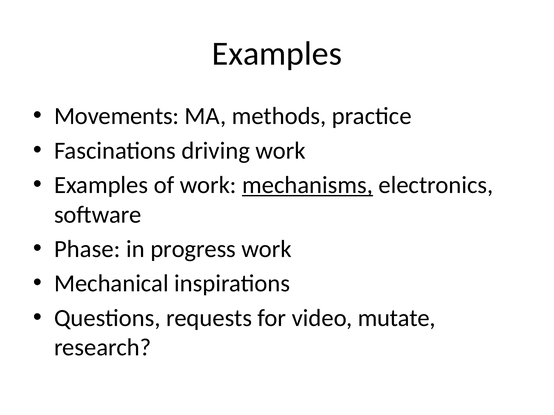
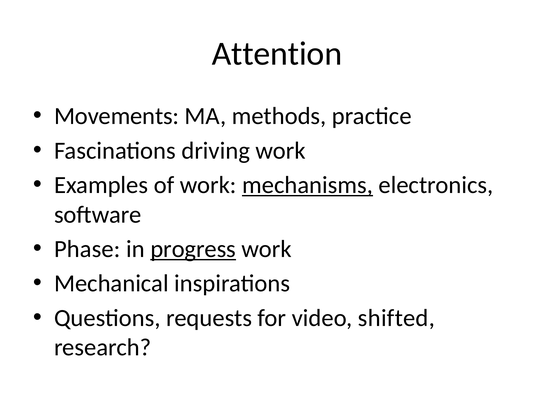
Examples: Examples -> Attention (277, 54)
progress underline: none -> present (193, 249)
mutate: mutate -> shifted (396, 318)
